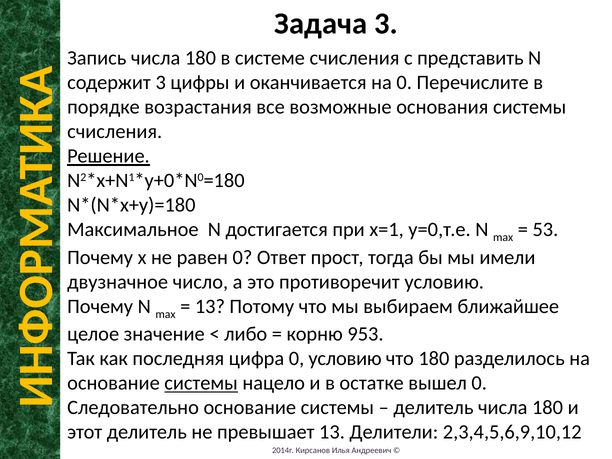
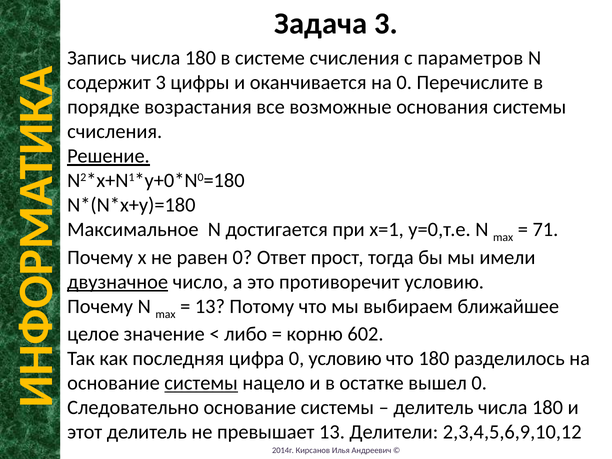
представить: представить -> параметров (470, 58)
53: 53 -> 71 (545, 230)
двузначное underline: none -> present (118, 282)
953: 953 -> 602 (366, 334)
